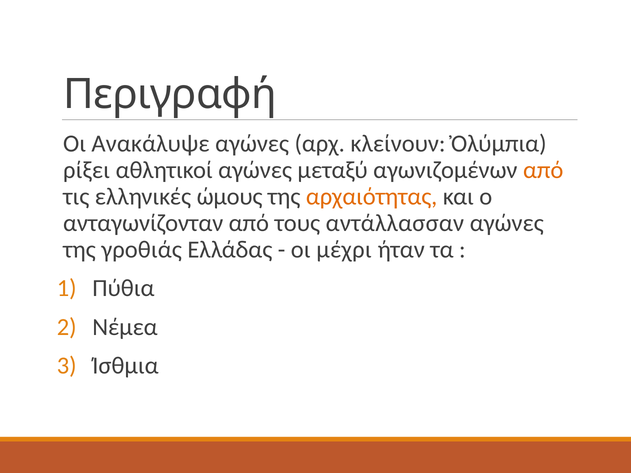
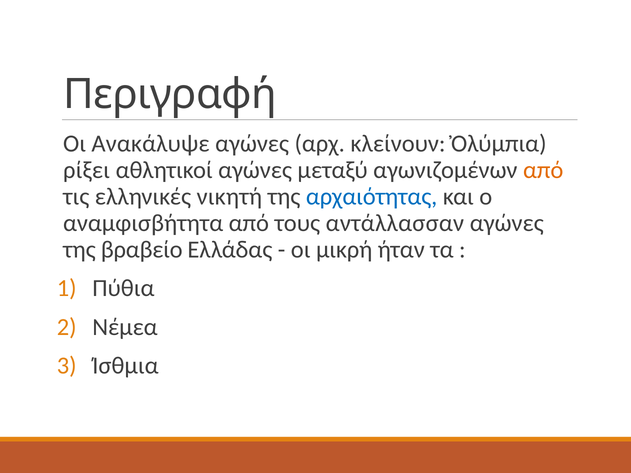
ώμους: ώμους -> νικητή (229, 197)
αρχαιότητας colour: orange -> blue (372, 197)
ανταγωνίζονταν: ανταγωνίζονταν -> αναμφισβήτητα (143, 223)
γροθιάς: γροθιάς -> βραβείο (142, 250)
μέχρι: μέχρι -> μικρή (344, 250)
